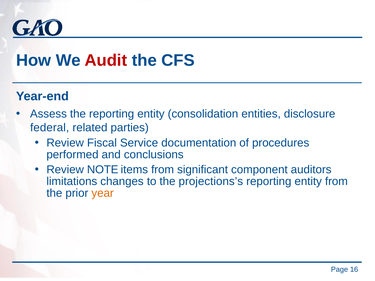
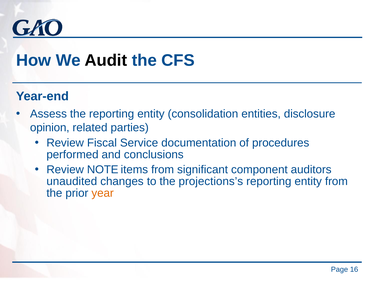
Audit colour: red -> black (106, 61)
federal: federal -> opinion (50, 128)
limitations: limitations -> unaudited (72, 182)
